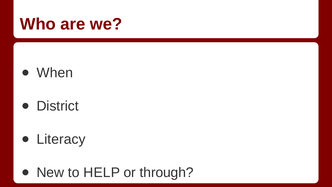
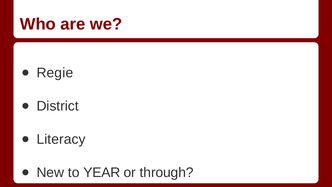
When: When -> Regie (55, 73)
HELP: HELP -> YEAR (102, 172)
